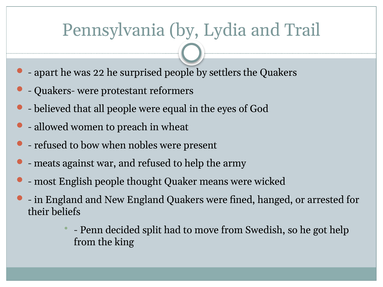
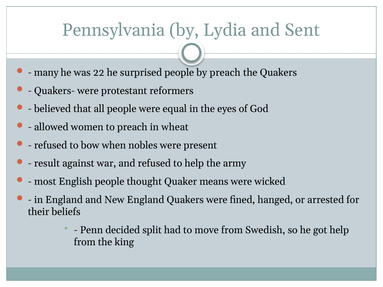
Trail: Trail -> Sent (302, 30)
apart: apart -> many (46, 73)
by settlers: settlers -> preach (225, 73)
meats: meats -> result (47, 164)
